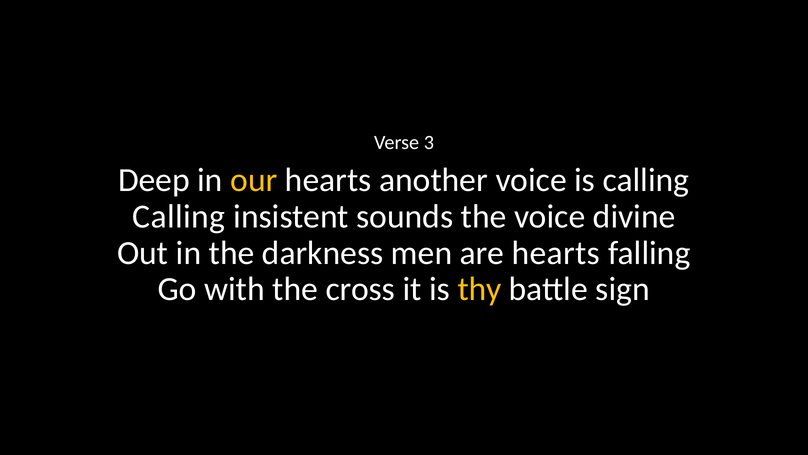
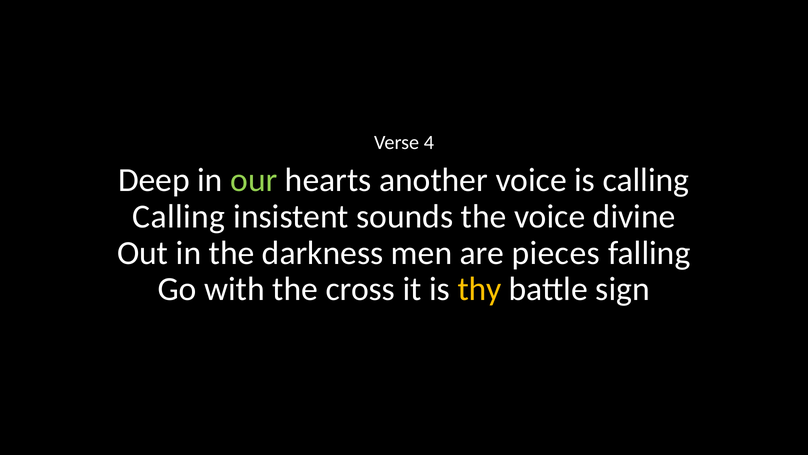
3: 3 -> 4 (429, 143)
our colour: yellow -> light green (254, 180)
are hearts: hearts -> pieces (556, 253)
